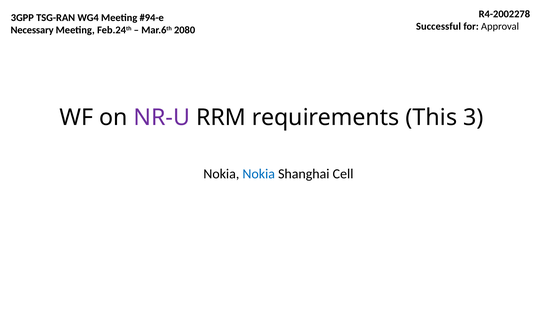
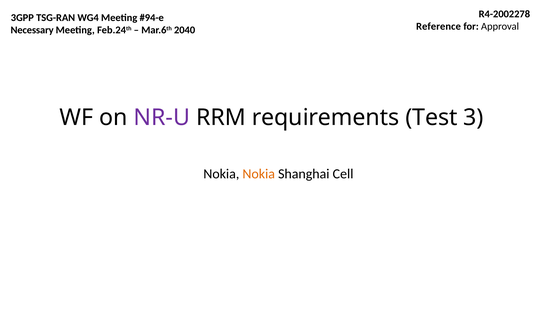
Successful: Successful -> Reference (439, 26)
2080: 2080 -> 2040 (185, 30)
This: This -> Test (431, 118)
Nokia colour: blue -> orange (259, 174)
